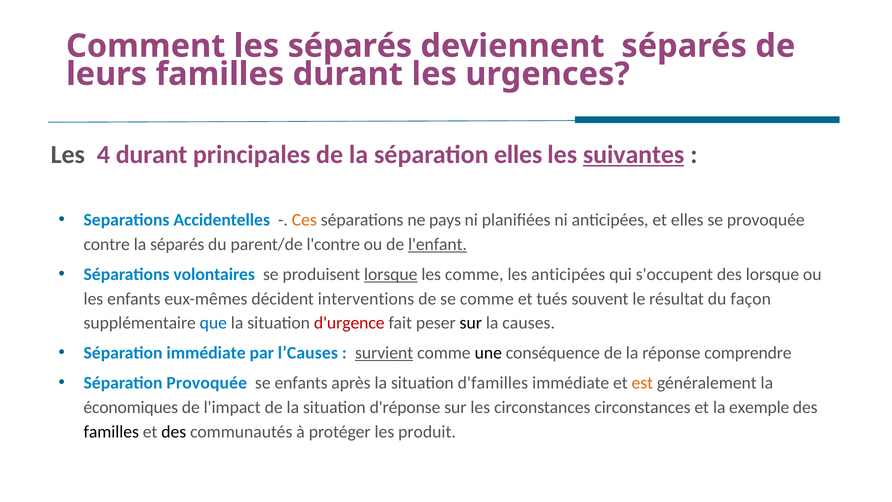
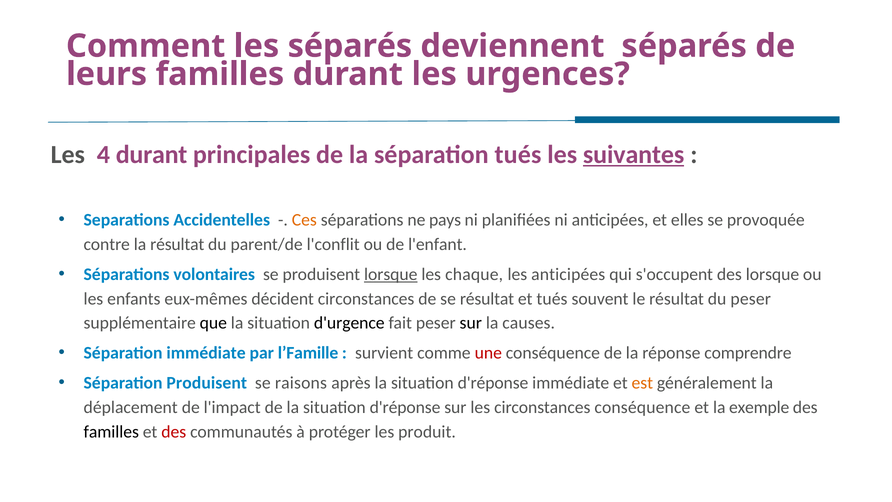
séparation elles: elles -> tués (518, 154)
la séparés: séparés -> résultat (177, 244)
l'contre: l'contre -> l'conflit (333, 244)
l'enfant underline: present -> none (438, 244)
les comme: comme -> chaque (474, 274)
décident interventions: interventions -> circonstances (366, 299)
se comme: comme -> résultat (487, 299)
du façon: façon -> peser (751, 299)
que colour: blue -> black (213, 323)
d'urgence colour: red -> black (349, 323)
l’Causes: l’Causes -> l’Famille (308, 353)
survient underline: present -> none (384, 353)
une colour: black -> red (488, 353)
Séparation Provoquée: Provoquée -> Produisent (207, 383)
se enfants: enfants -> raisons (301, 383)
après la situation d'familles: d'familles -> d'réponse (493, 383)
économiques: économiques -> déplacement (131, 407)
circonstances circonstances: circonstances -> conséquence (642, 407)
des colour: black -> red (174, 431)
